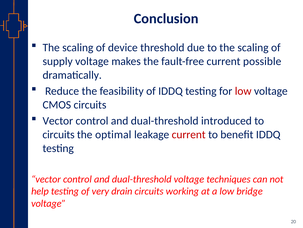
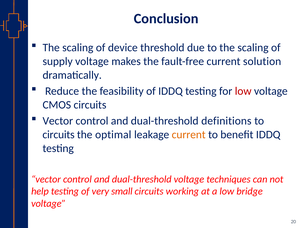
possible: possible -> solution (262, 61)
introduced: introduced -> definitions (226, 121)
current colour: red -> orange (189, 134)
drain: drain -> small (122, 191)
